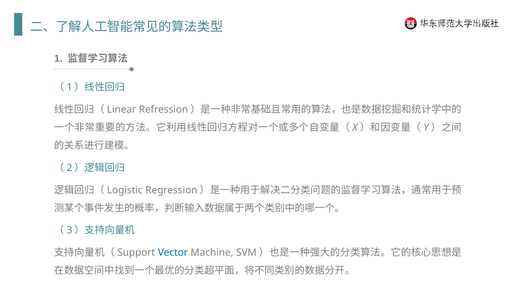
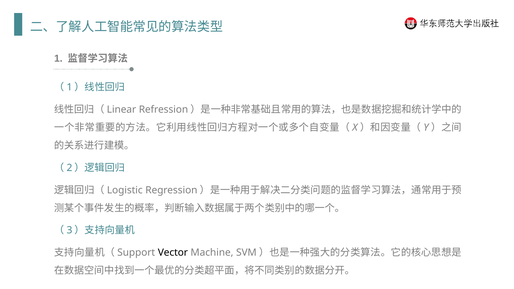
Vector colour: blue -> black (173, 253)
